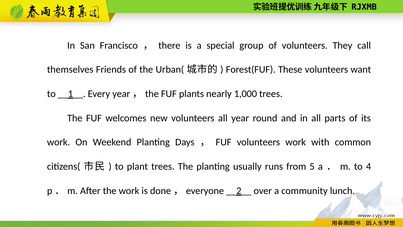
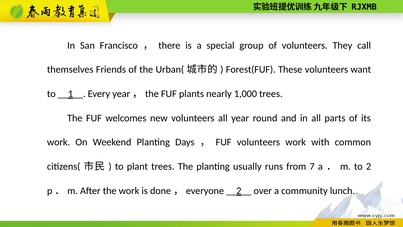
5: 5 -> 7 (312, 166)
4: 4 -> 2 (369, 166)
